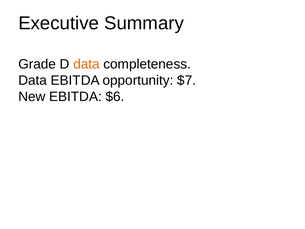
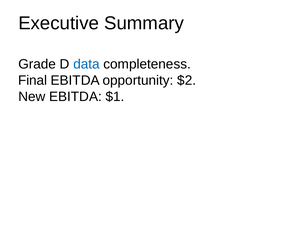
data colour: orange -> blue (86, 64)
Data: Data -> Final (33, 80)
$7: $7 -> $2 (187, 80)
$6: $6 -> $1 (115, 97)
